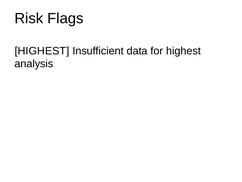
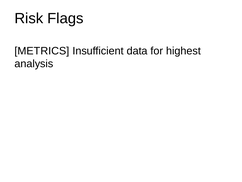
HIGHEST: HIGHEST -> METRICS (42, 51)
